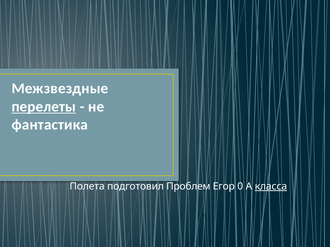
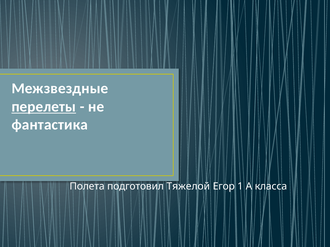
Проблем: Проблем -> Тяжелой (188, 187)
0: 0 -> 1 (240, 187)
класса underline: present -> none (271, 187)
